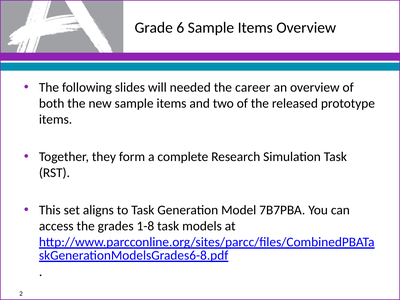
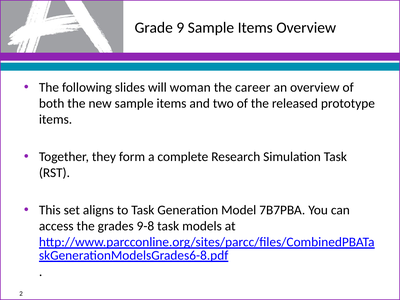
6: 6 -> 9 (180, 28)
needed: needed -> woman (190, 88)
1-8: 1-8 -> 9-8 (145, 226)
